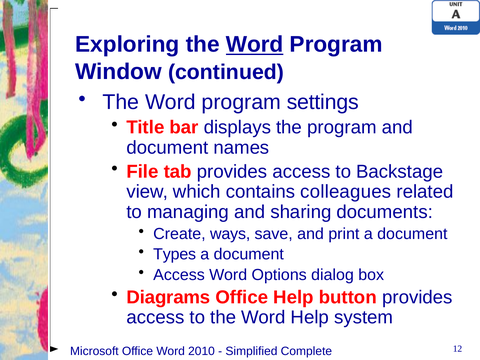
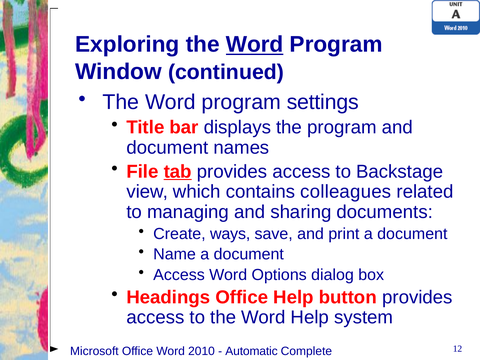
tab underline: none -> present (178, 172)
Types: Types -> Name (175, 254)
Diagrams: Diagrams -> Headings (168, 297)
Simplified: Simplified -> Automatic (252, 351)
